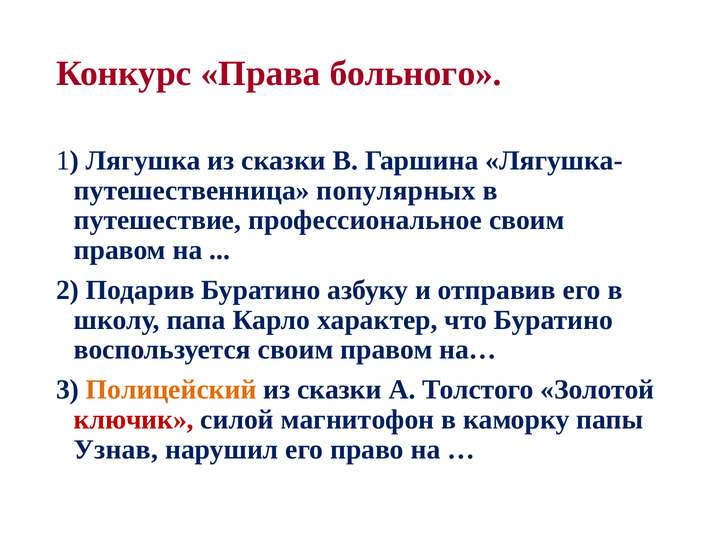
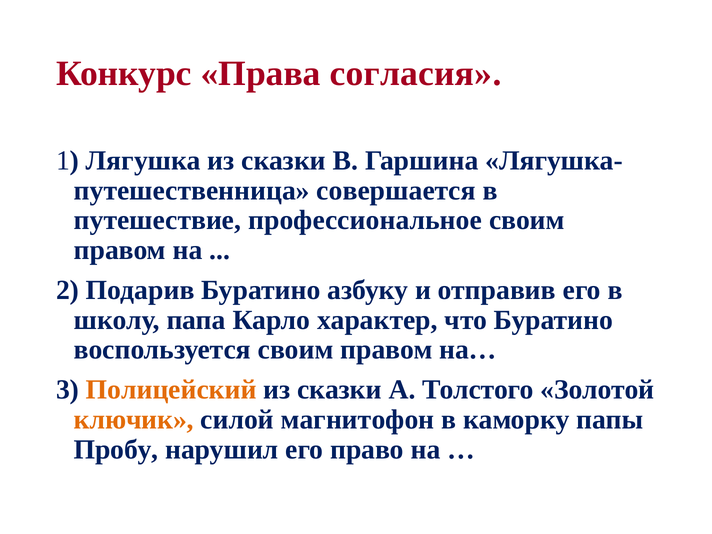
больного: больного -> согласия (415, 73)
популярных: популярных -> совершается (396, 190)
ключик colour: red -> orange (134, 420)
Узнав: Узнав -> Пробу (116, 449)
